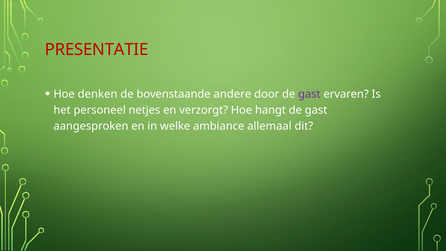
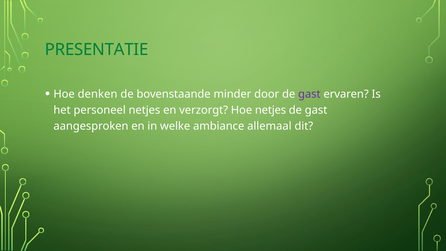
PRESENTATIE colour: red -> green (97, 50)
andere: andere -> minder (232, 94)
Hoe hangt: hangt -> netjes (271, 110)
